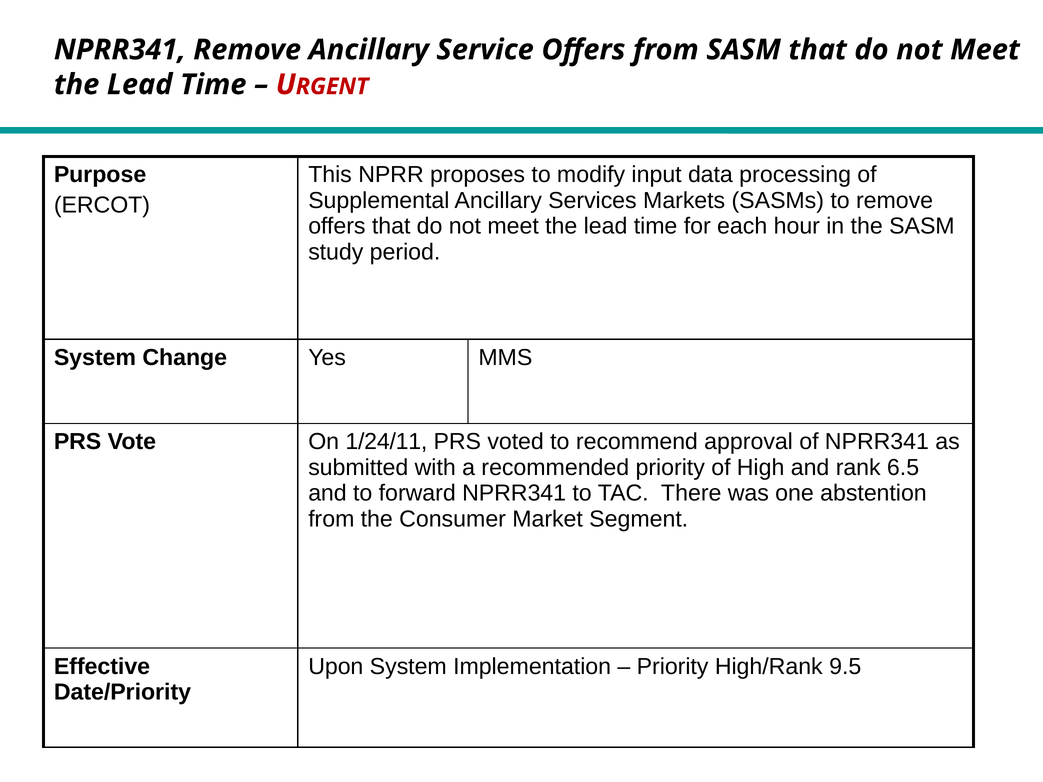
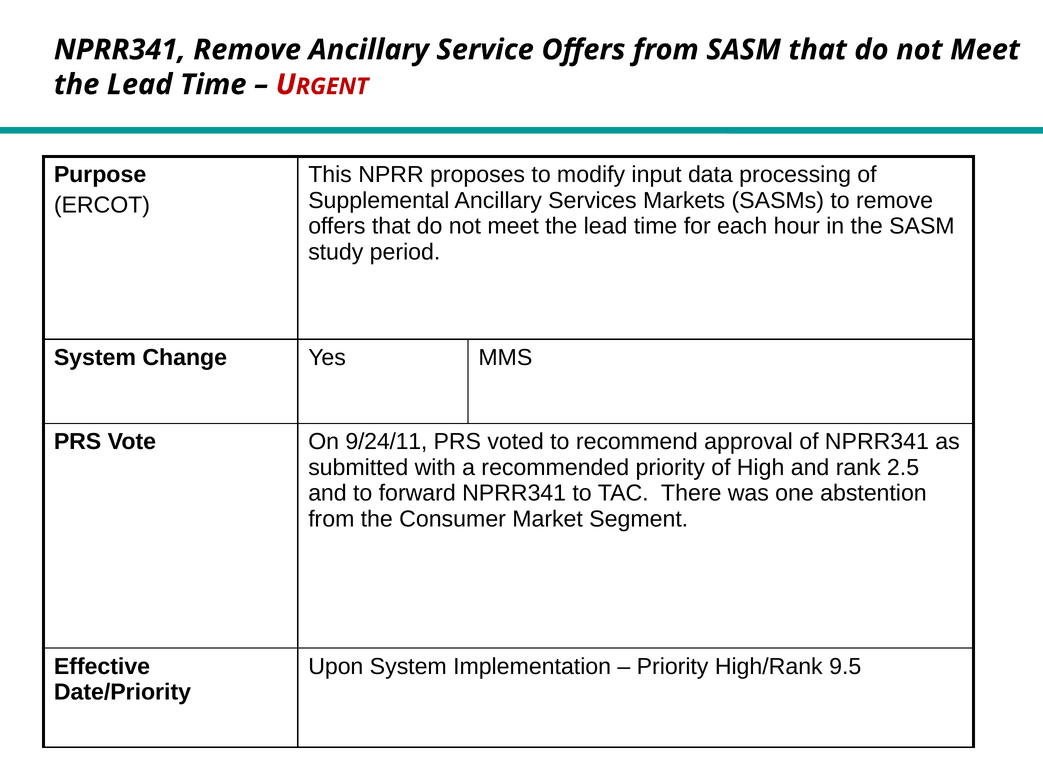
1/24/11: 1/24/11 -> 9/24/11 (386, 442)
6.5: 6.5 -> 2.5 (903, 468)
